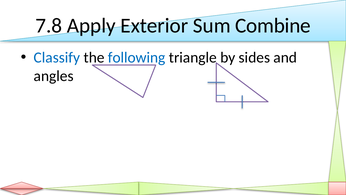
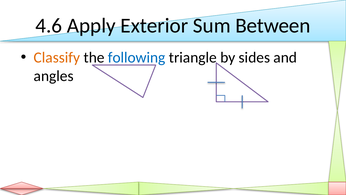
7.8: 7.8 -> 4.6 (49, 25)
Combine: Combine -> Between (273, 25)
Classify colour: blue -> orange (57, 57)
